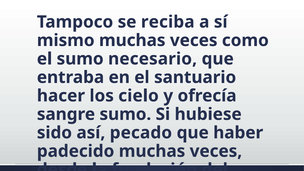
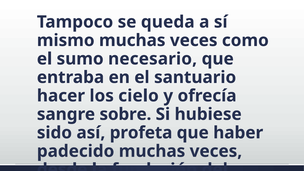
reciba: reciba -> queda (168, 22)
sangre sumo: sumo -> sobre (125, 114)
pecado: pecado -> profeta (141, 133)
